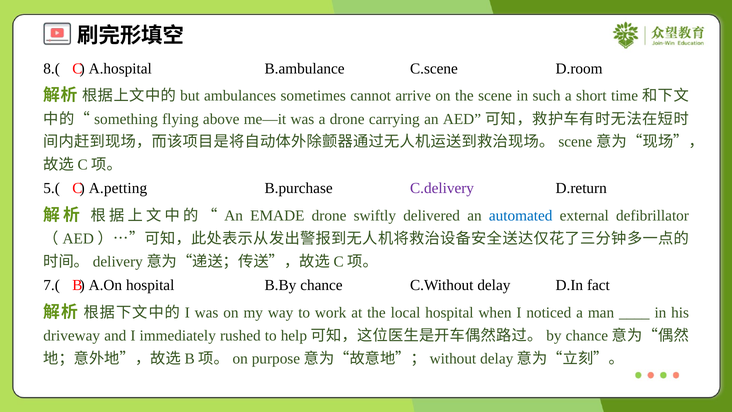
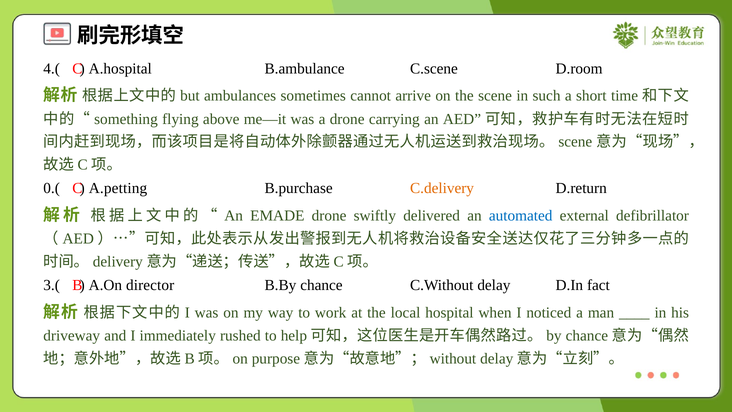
8.(: 8.( -> 4.( (52, 69)
5.(: 5.( -> 0.( (52, 188)
C.delivery colour: purple -> orange (442, 188)
7.(: 7.( -> 3.( (52, 285)
A.On hospital: hospital -> director (150, 285)
